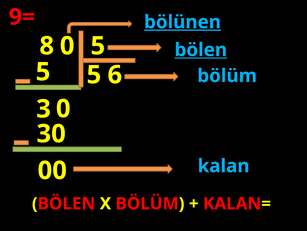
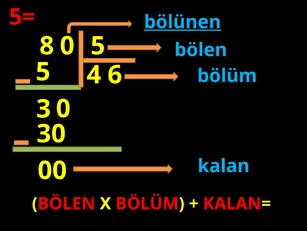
9=: 9= -> 5= (22, 17)
bölen underline: present -> none (201, 50)
5: 5 -> 4 (94, 75)
